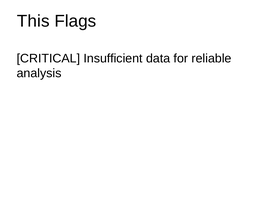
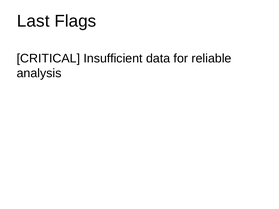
This: This -> Last (33, 21)
